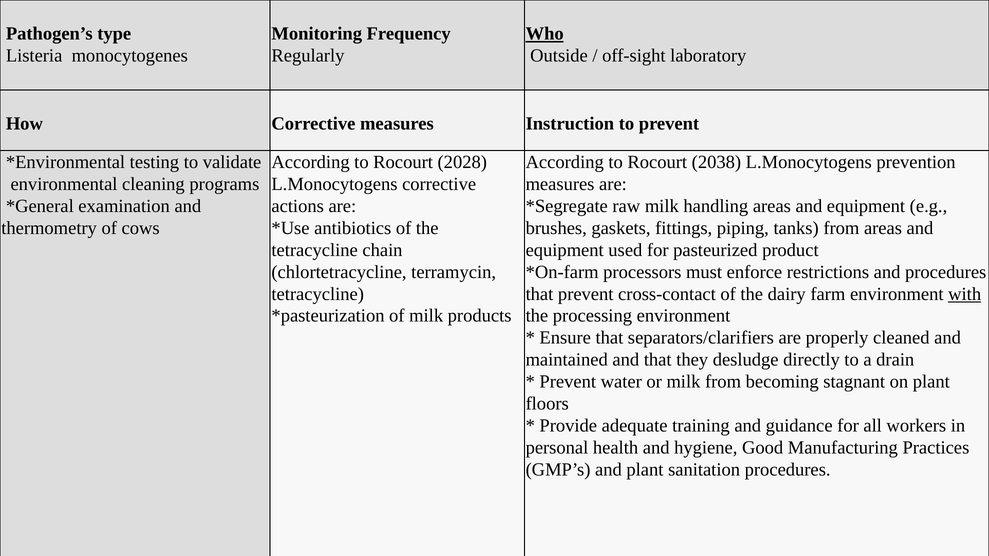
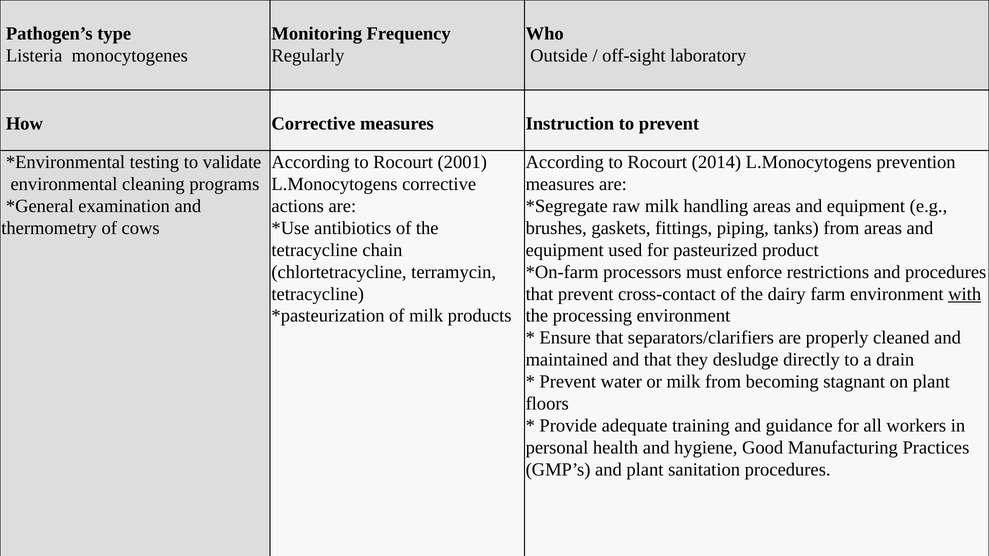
Who underline: present -> none (545, 34)
2028: 2028 -> 2001 (462, 162)
2038: 2038 -> 2014 (716, 162)
